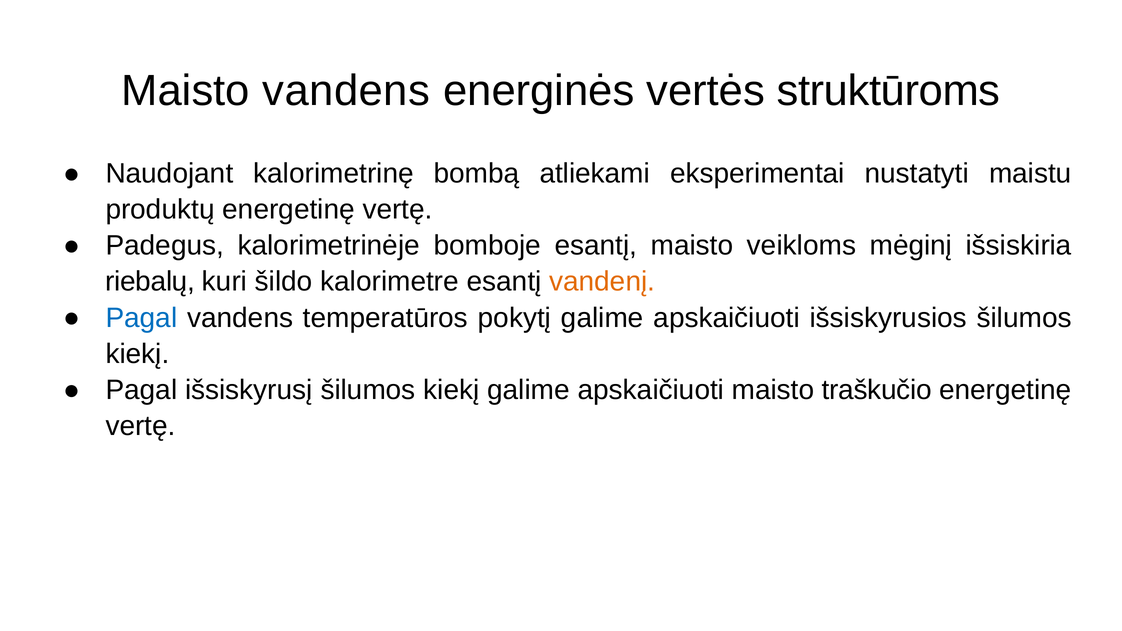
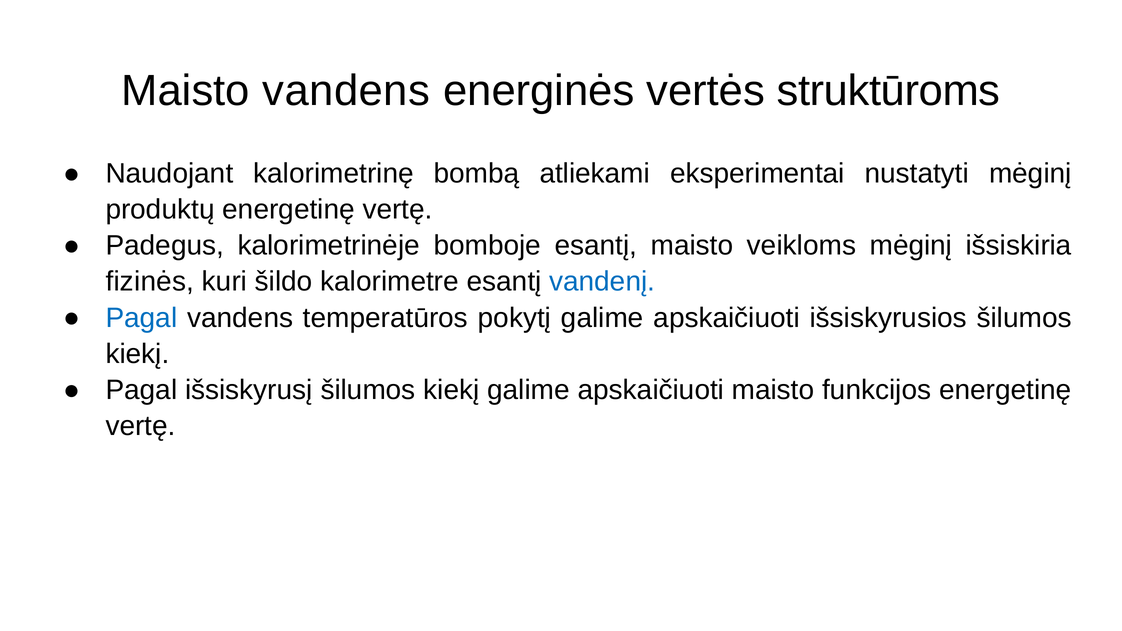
nustatyti maistu: maistu -> mėginį (1030, 173)
riebalų: riebalų -> fizinės (150, 282)
vandenį colour: orange -> blue (602, 282)
traškučio: traškučio -> funkcijos (877, 390)
